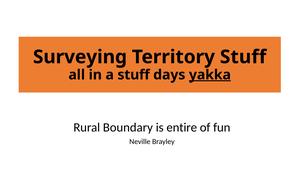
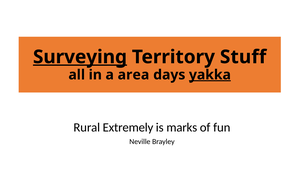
Surveying underline: none -> present (80, 57)
a stuff: stuff -> area (133, 75)
Boundary: Boundary -> Extremely (128, 127)
entire: entire -> marks (182, 127)
